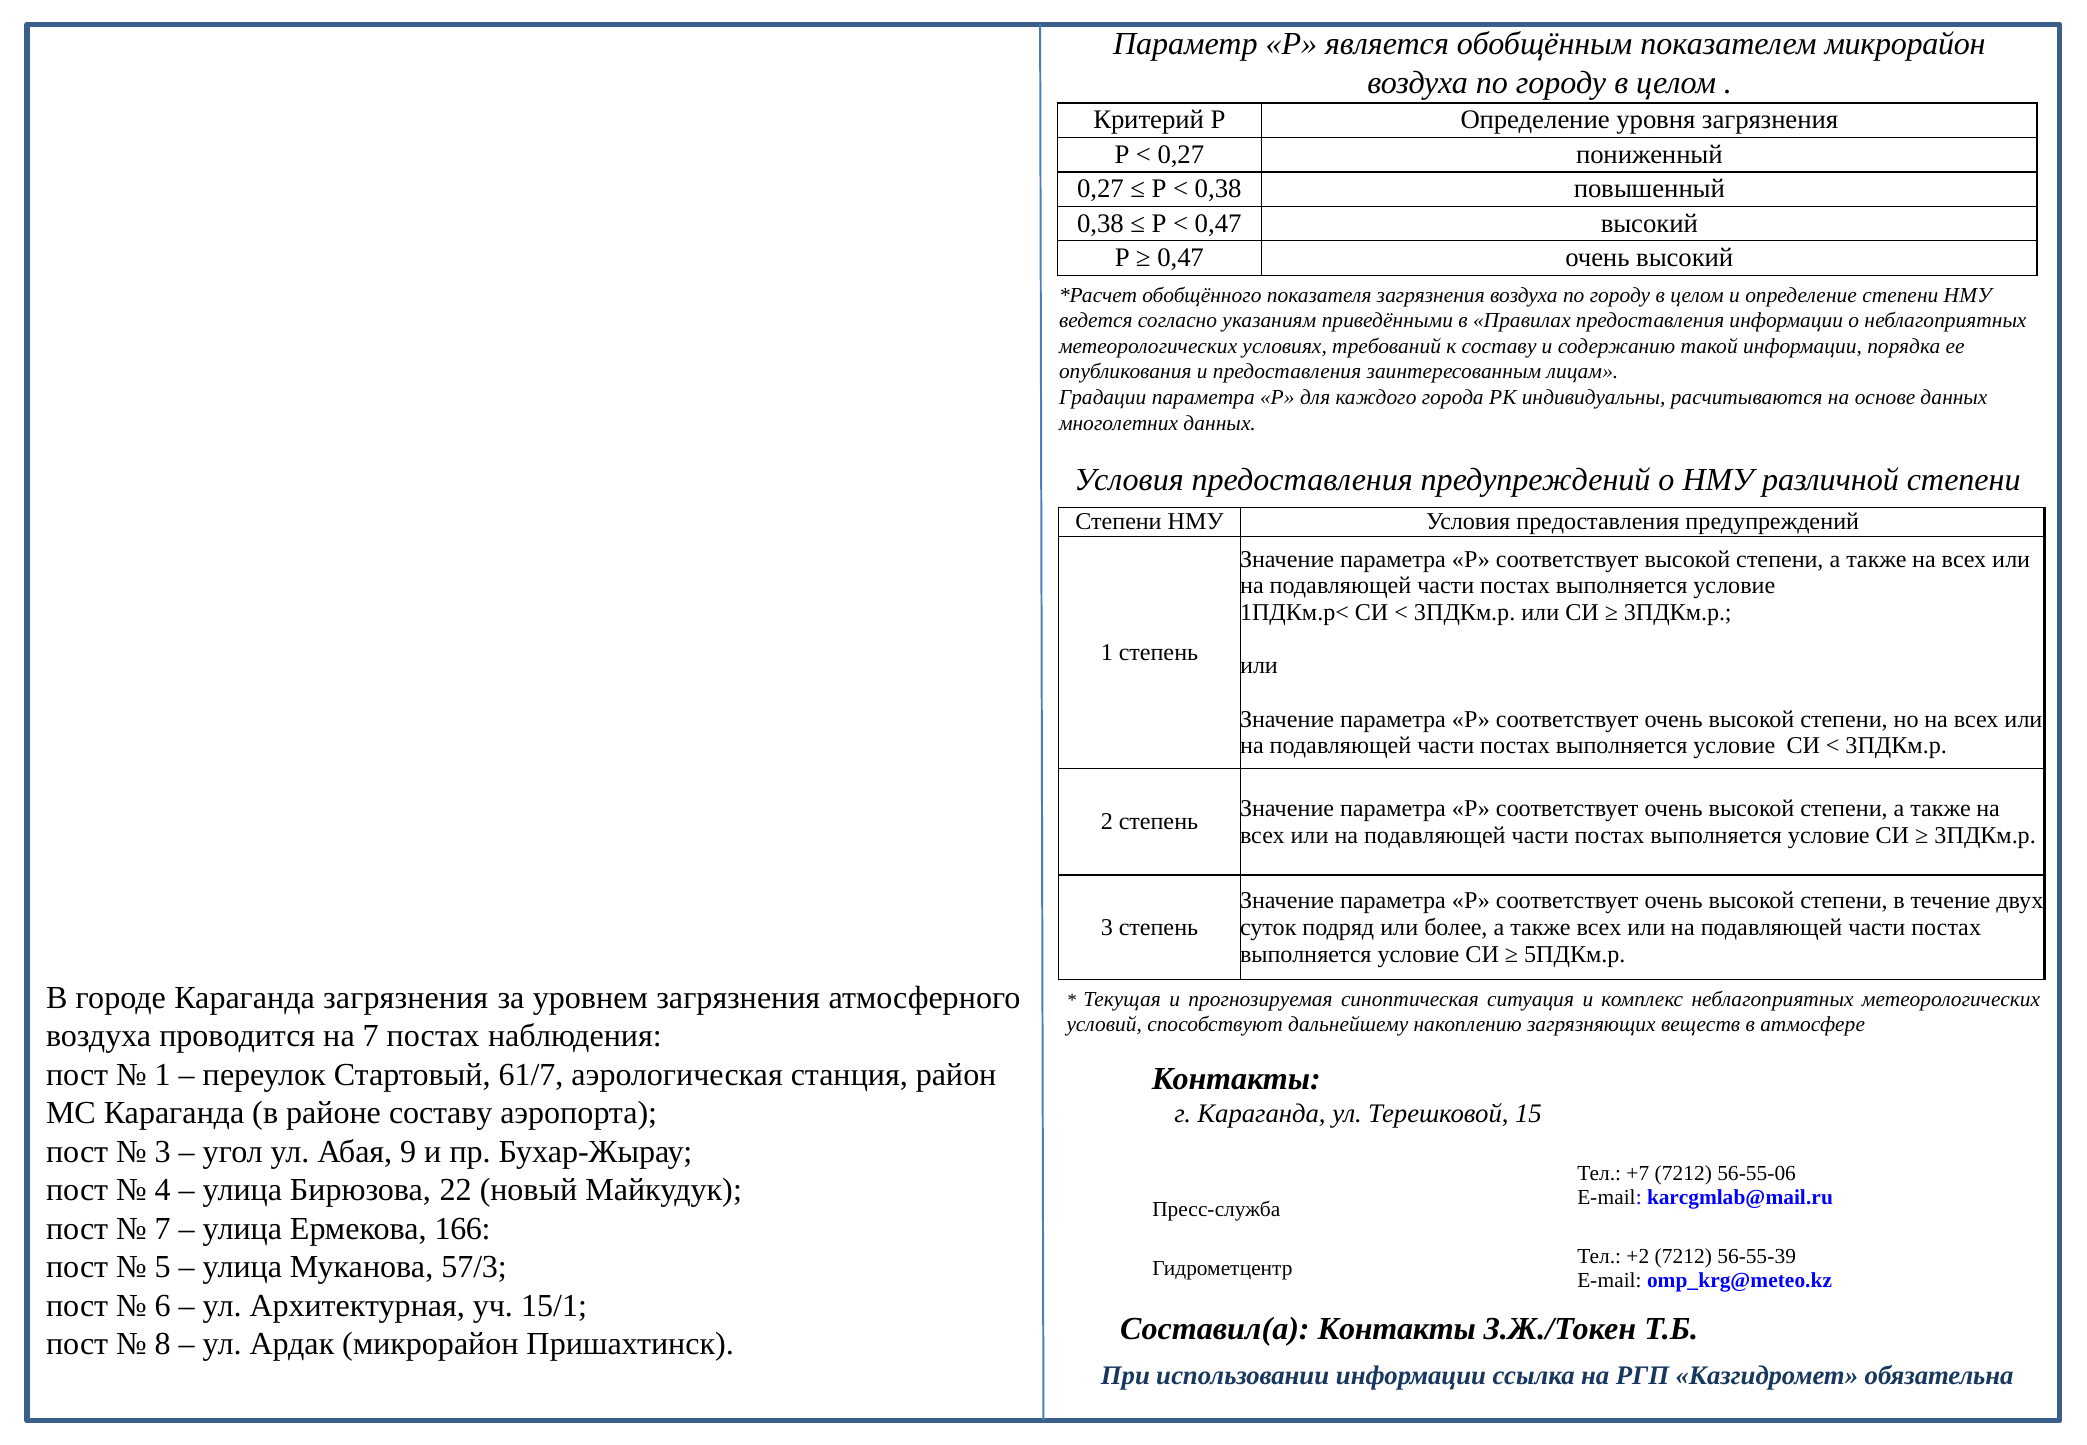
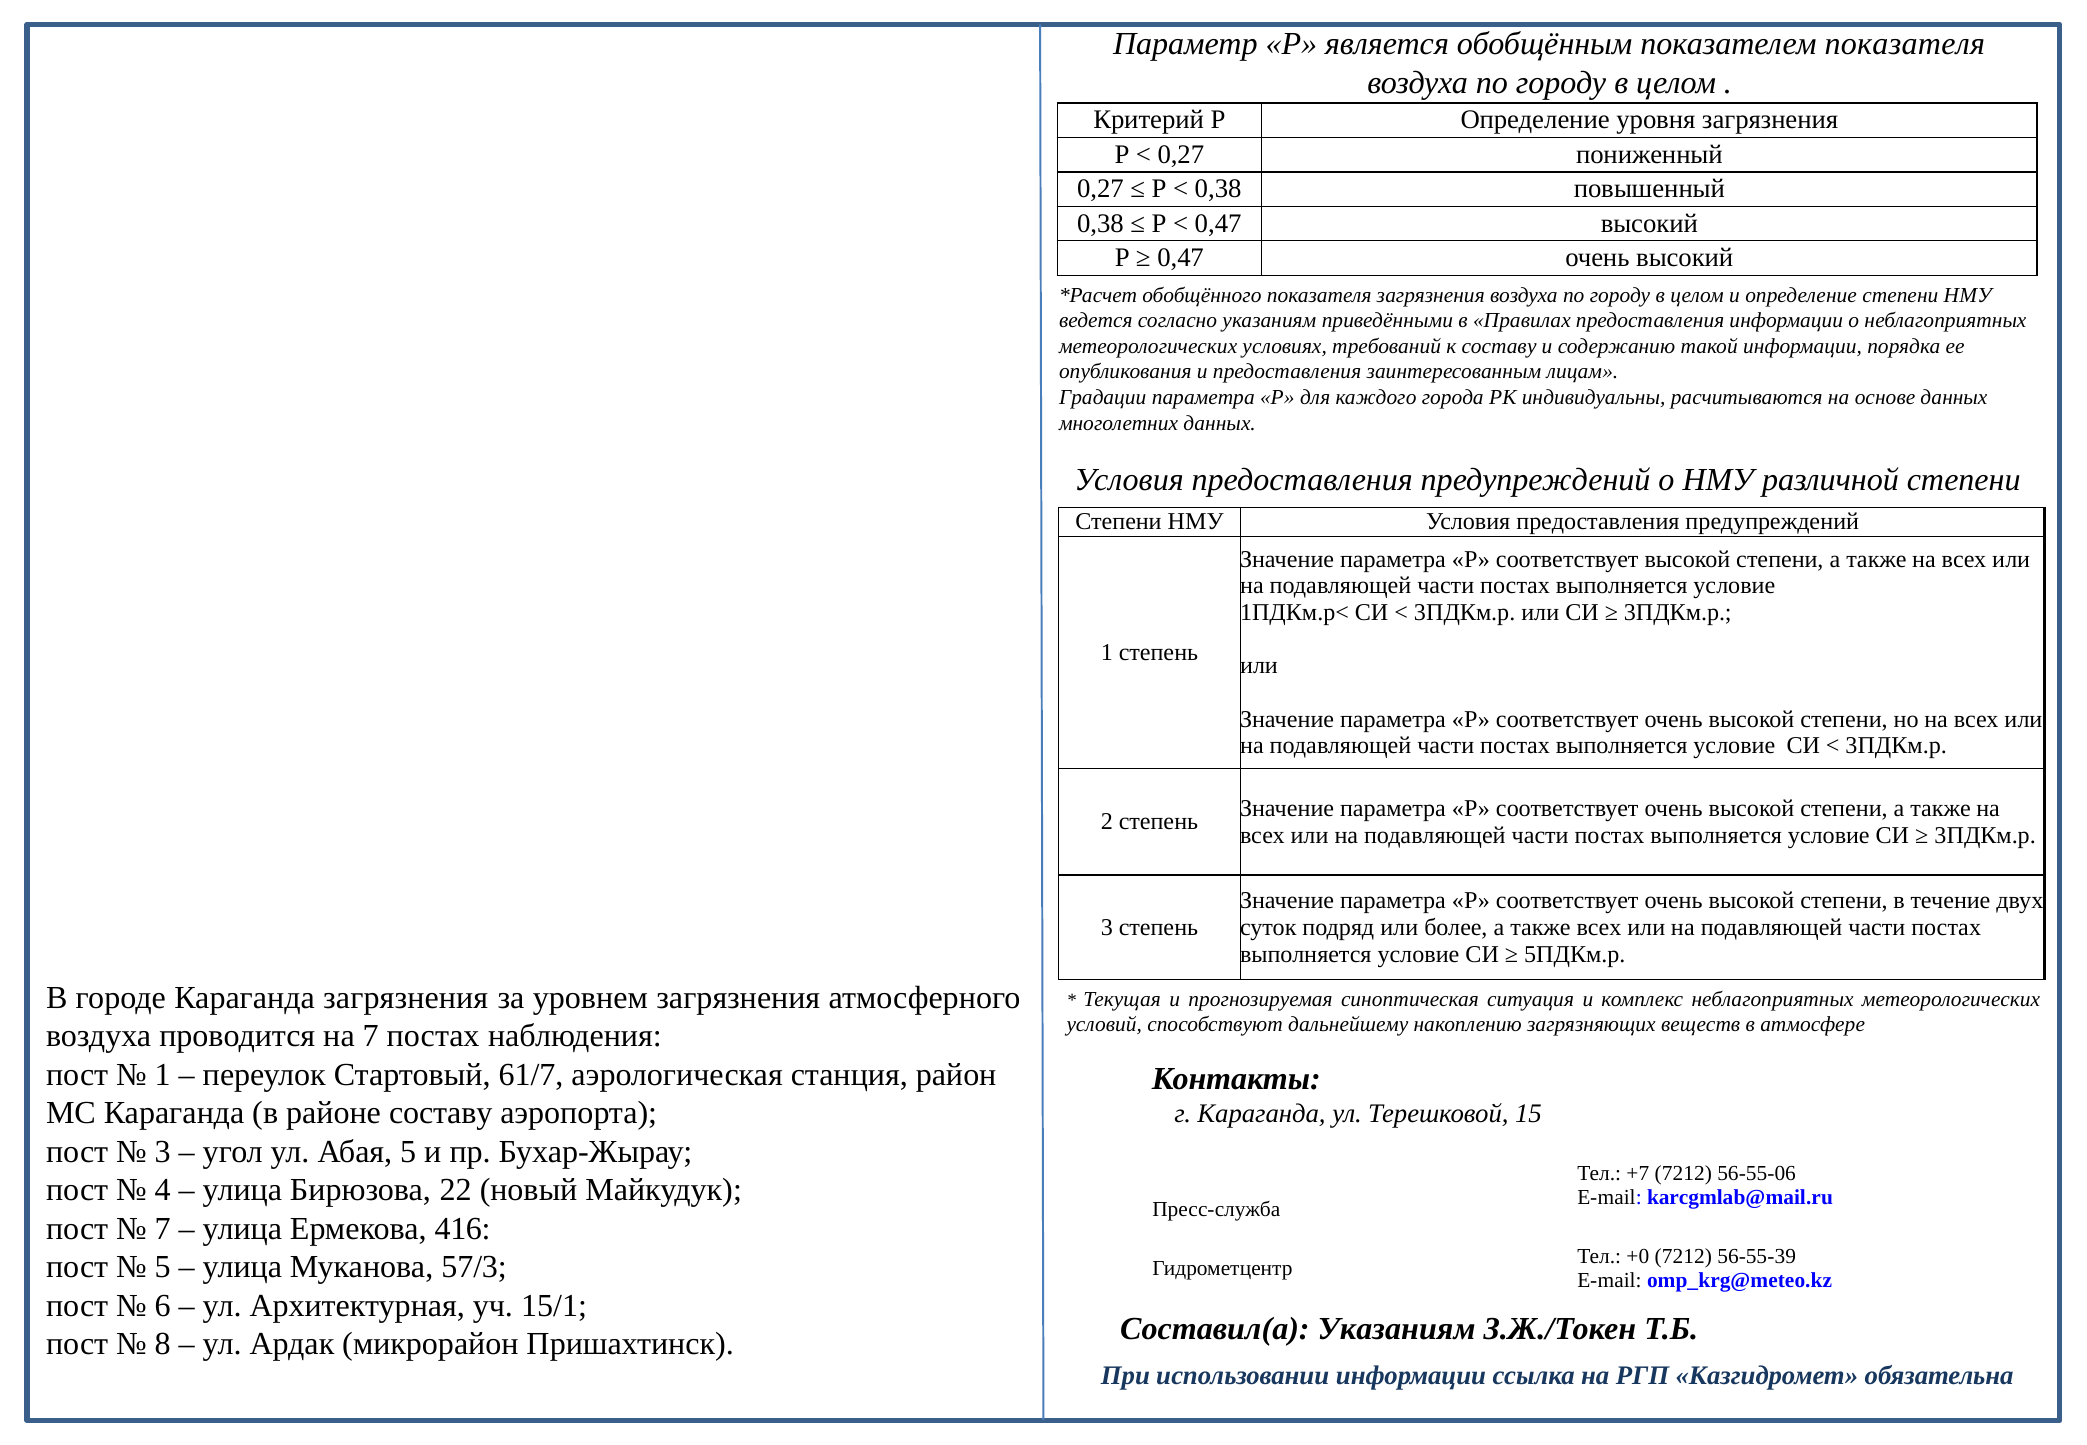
показателем микрорайон: микрорайон -> показателя (1905, 44)
Абая 9: 9 -> 5 (408, 1151)
166: 166 -> 416 (463, 1229)
+2: +2 -> +0 (1638, 1257)
Составил(а Контакты: Контакты -> Указаниям (1397, 1329)
